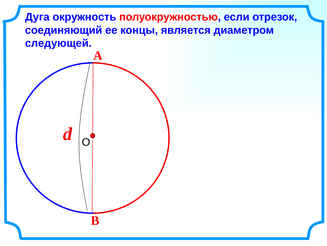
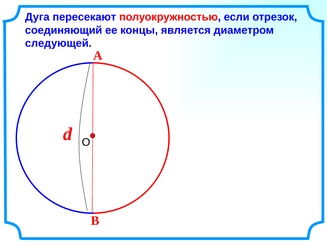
окружность: окружность -> пересекают (84, 17)
